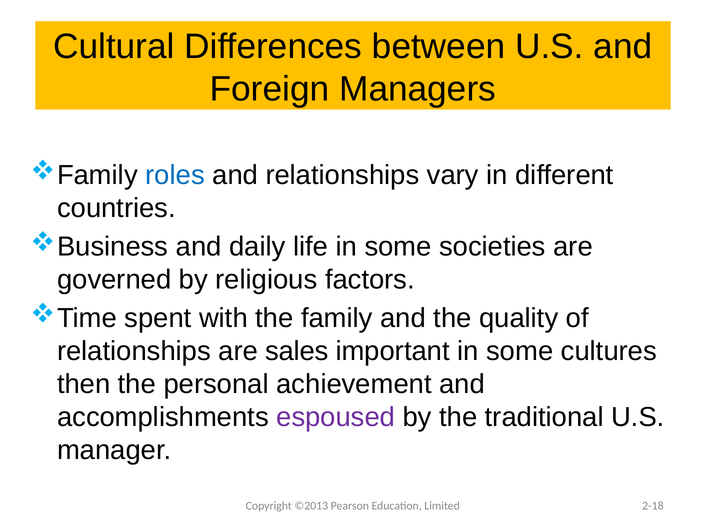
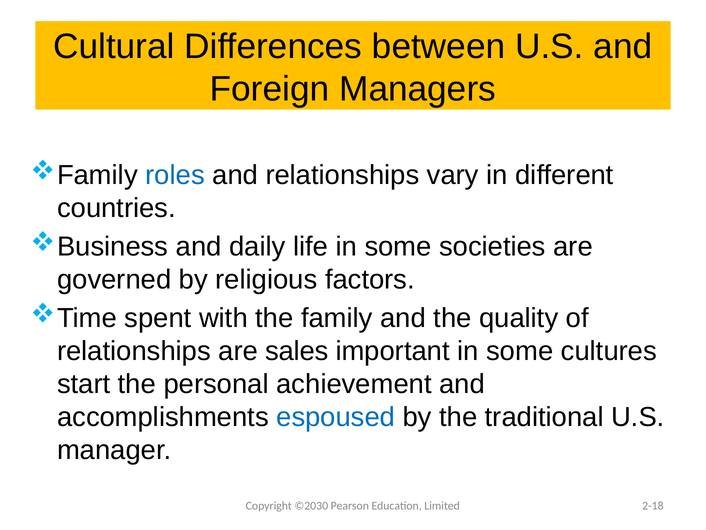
then: then -> start (84, 384)
espoused colour: purple -> blue (336, 417)
©2013: ©2013 -> ©2030 (311, 506)
